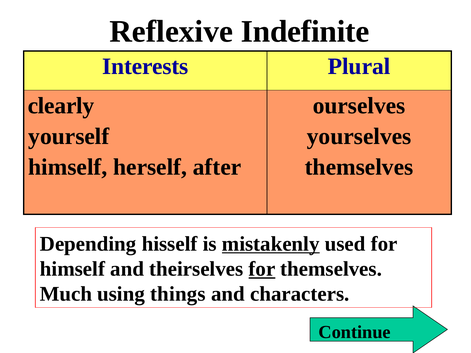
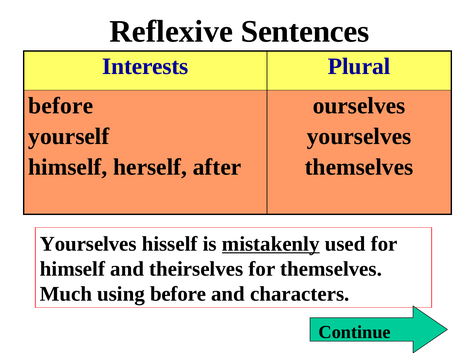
Indefinite: Indefinite -> Sentences (305, 32)
clearly: clearly -> before (61, 106)
Depending: Depending -> Yourselves (88, 244)
for underline: present -> none (262, 269)
using things: things -> before (178, 294)
